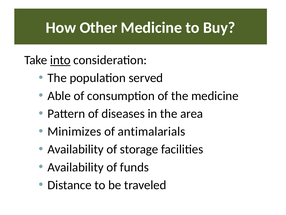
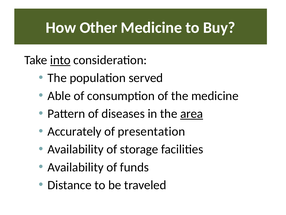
area underline: none -> present (192, 113)
Minimizes: Minimizes -> Accurately (75, 131)
antimalarials: antimalarials -> presentation (151, 131)
